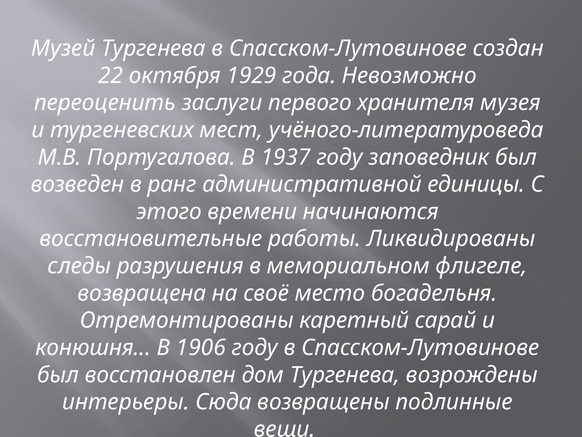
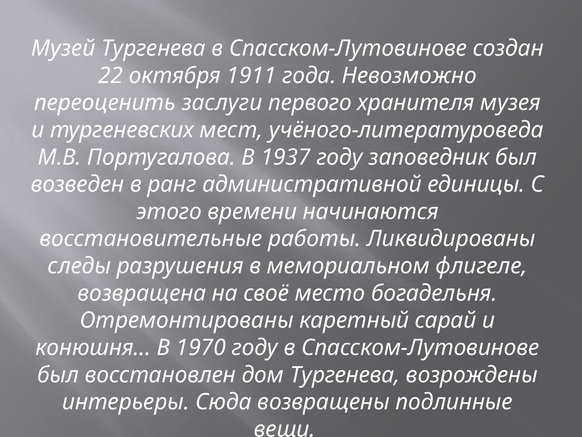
1929: 1929 -> 1911 (252, 76)
1906: 1906 -> 1970 (201, 347)
